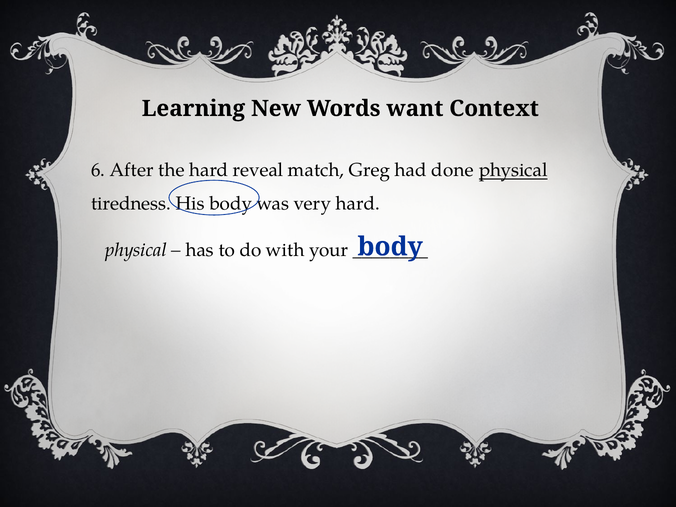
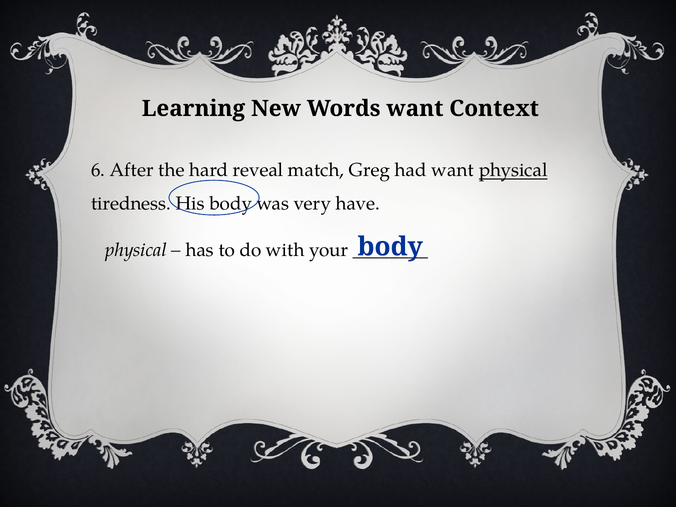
had done: done -> want (453, 170)
very hard: hard -> have (358, 204)
